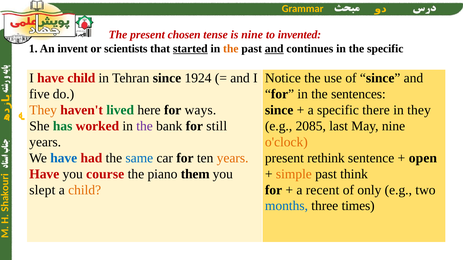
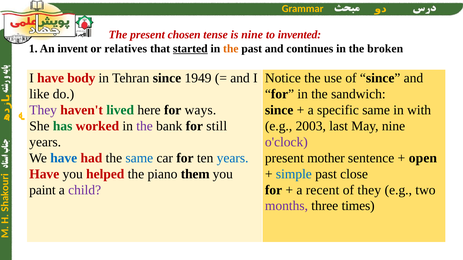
scientists: scientists -> relatives (126, 49)
and underline: present -> none (274, 49)
the specific: specific -> broken (385, 49)
have child: child -> body (81, 78)
1924: 1924 -> 1949 (198, 78)
five: five -> like (39, 94)
sentences: sentences -> sandwich (358, 94)
They colour: orange -> purple (43, 110)
specific there: there -> same (376, 110)
in they: they -> with (419, 110)
2085: 2085 -> 2003 (311, 126)
o'clock colour: orange -> purple (286, 142)
years colour: orange -> blue (233, 158)
rethink: rethink -> mother (326, 158)
course: course -> helped (105, 174)
simple colour: orange -> blue (294, 174)
think: think -> close (354, 174)
slept: slept -> paint (42, 190)
child colour: orange -> purple (85, 190)
of only: only -> they (369, 190)
months colour: blue -> purple (286, 206)
